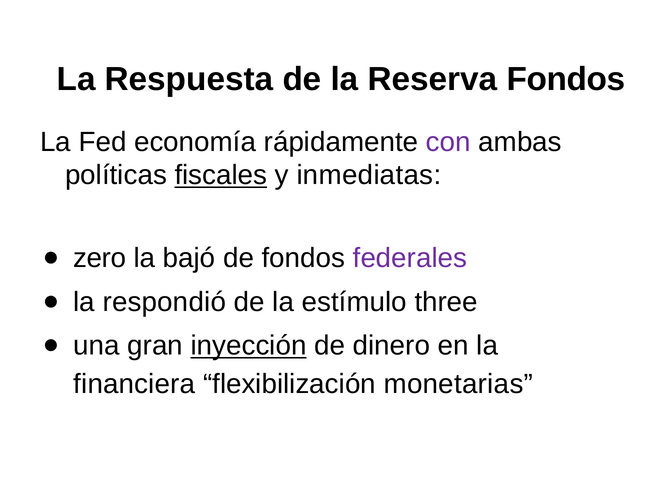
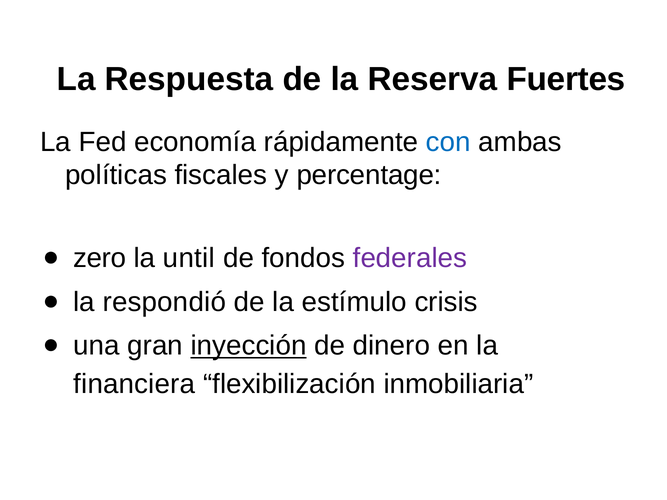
Reserva Fondos: Fondos -> Fuertes (566, 79)
con colour: purple -> blue (448, 142)
fiscales underline: present -> none (221, 175)
inmediatas: inmediatas -> percentage (369, 175)
bajó: bajó -> until (189, 258)
three: three -> crisis (446, 302)
monetarias: monetarias -> inmobiliaria (458, 384)
